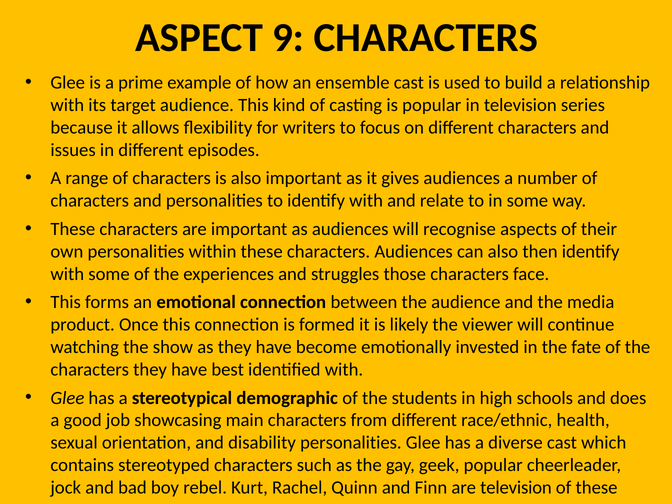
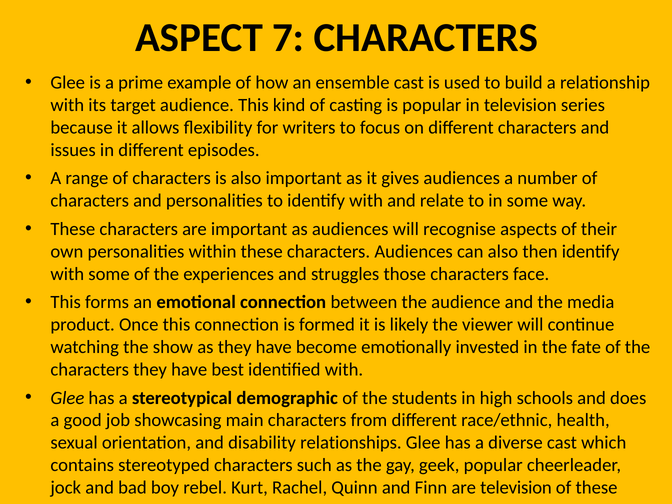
9: 9 -> 7 (288, 38)
disability personalities: personalities -> relationships (351, 443)
